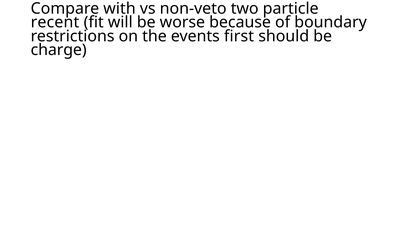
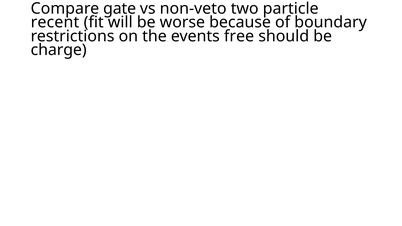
with: with -> gate (120, 9)
first: first -> free (239, 36)
